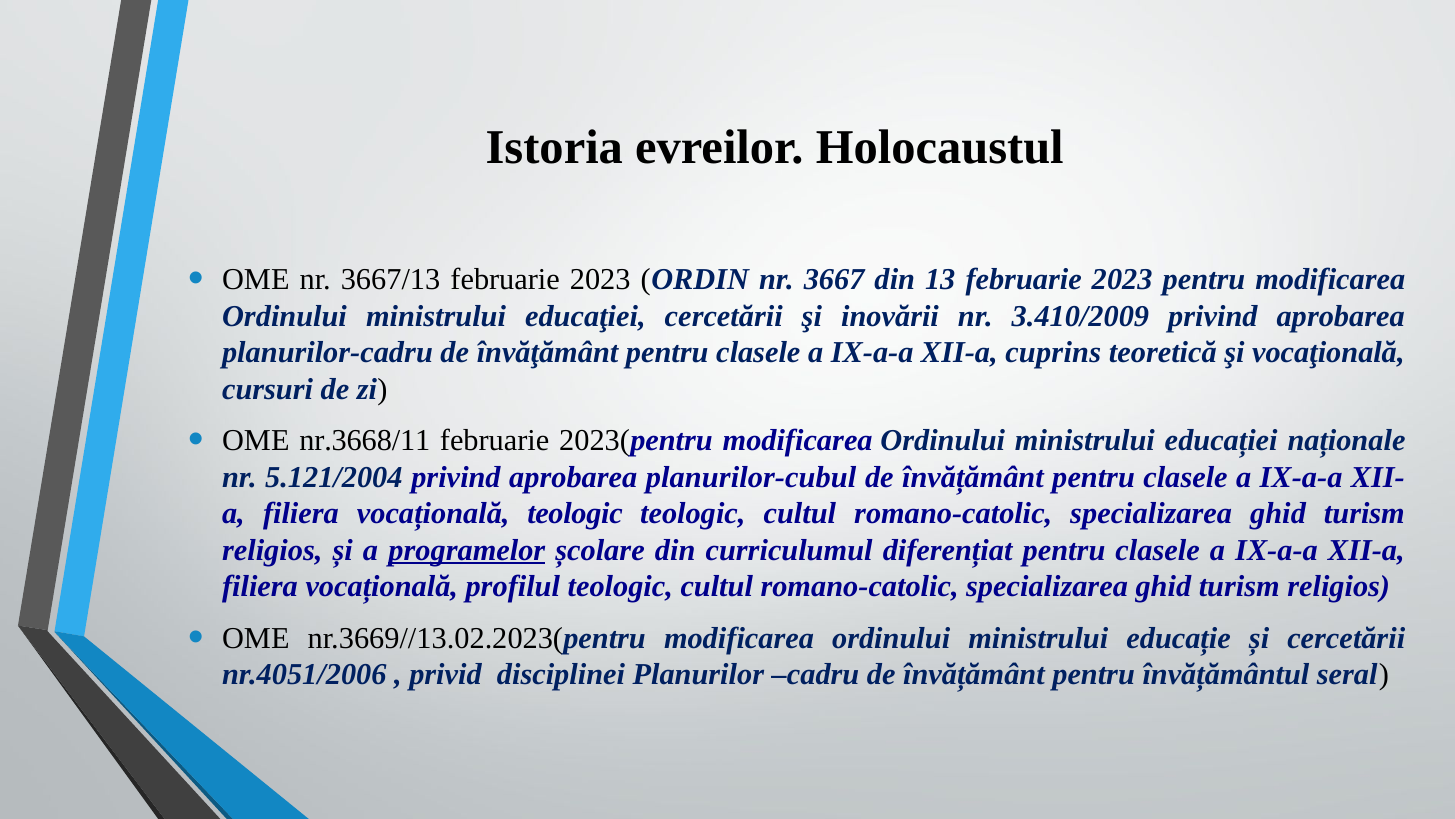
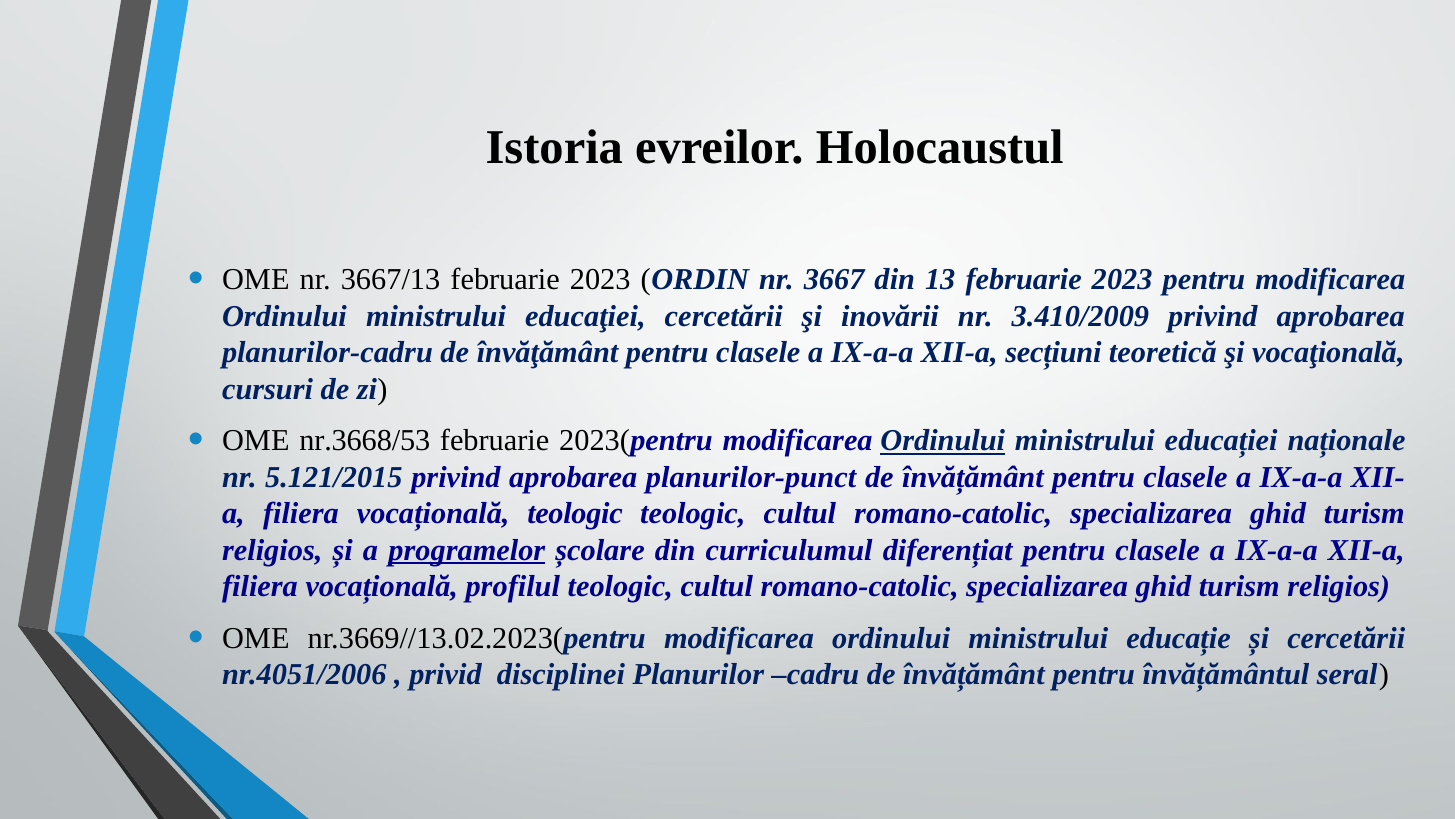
cuprins: cuprins -> secțiuni (1053, 353)
nr.3668/11: nr.3668/11 -> nr.3668/53 (365, 441)
Ordinului underline: none -> present (943, 441)
5.121/2004: 5.121/2004 -> 5.121/2015 (334, 477)
planurilor-cubul: planurilor-cubul -> planurilor-punct (751, 477)
